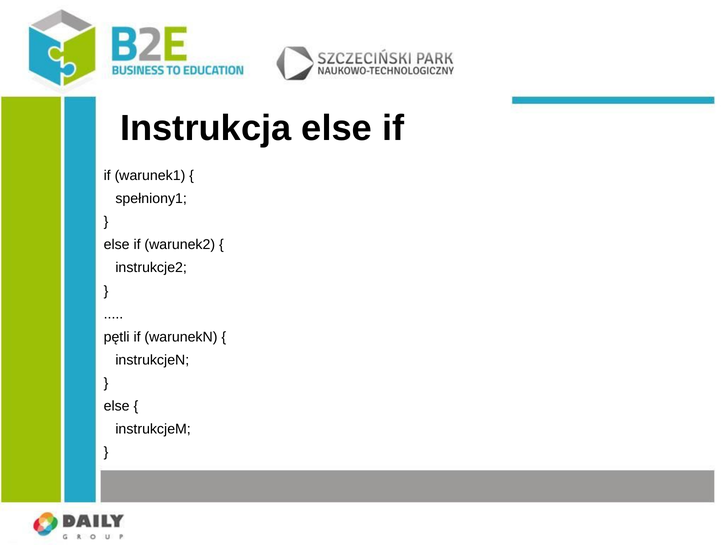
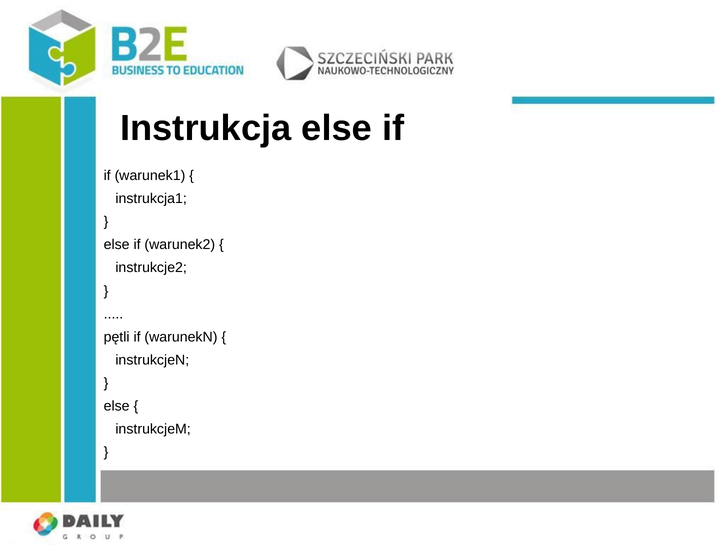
spełniony1: spełniony1 -> instrukcja1 (151, 199)
